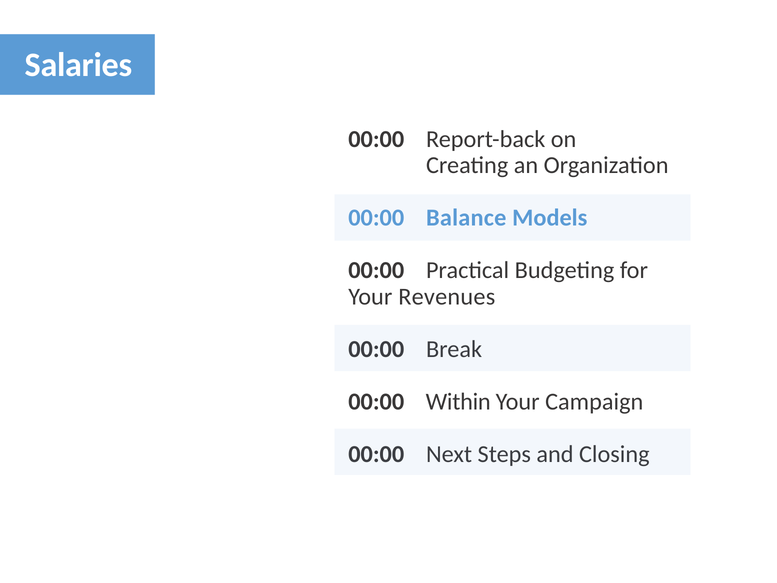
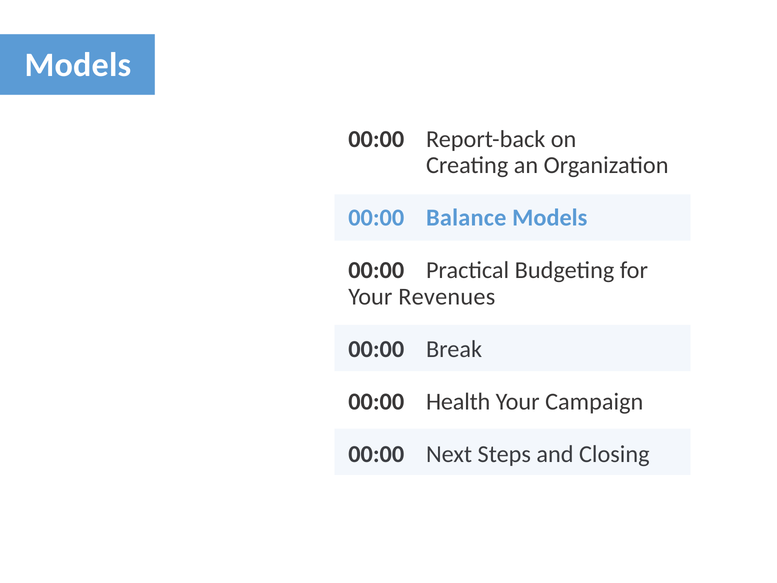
Salaries: Salaries -> Models (78, 65)
Within: Within -> Health (458, 401)
